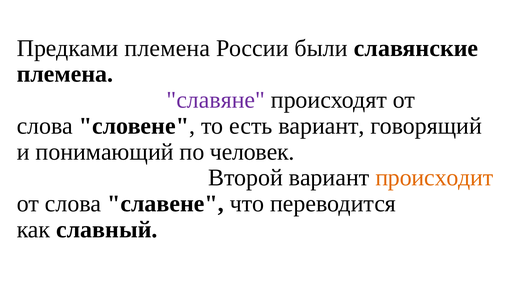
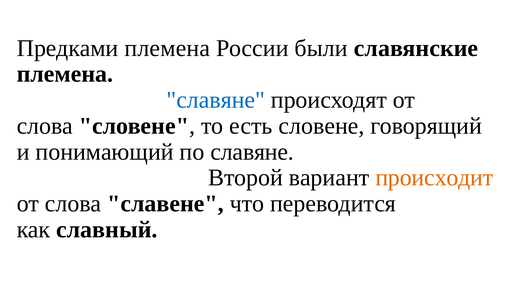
славяне colour: purple -> blue (216, 100)
есть вариант: вариант -> словене (321, 126)
по человек: человек -> славяне (252, 152)
